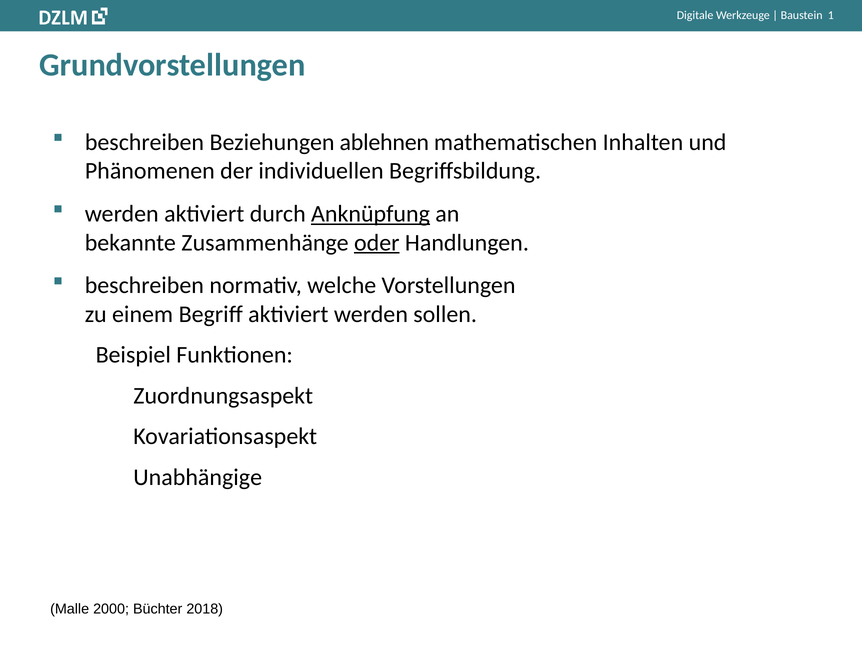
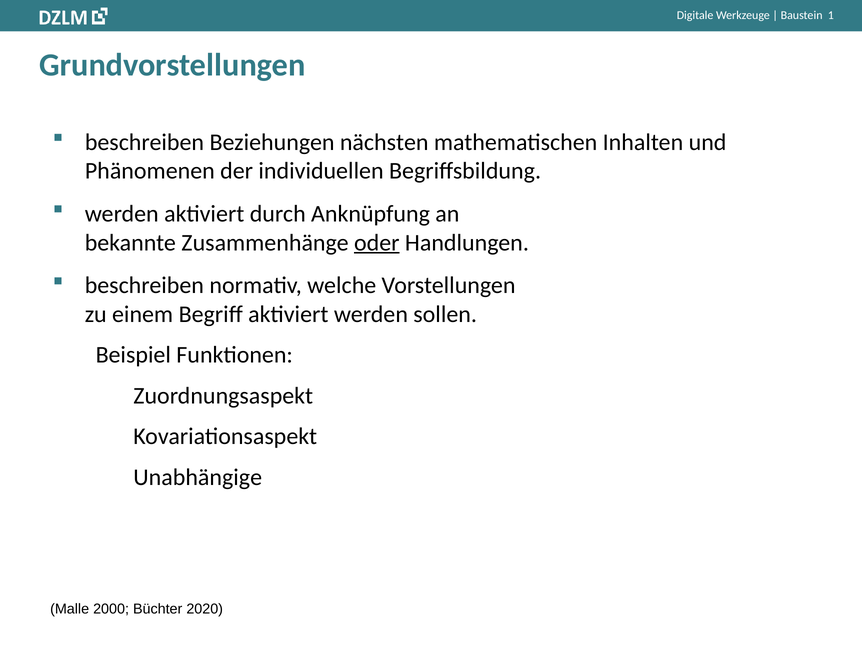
ablehnen: ablehnen -> nächsten (384, 142)
Anknüpfung underline: present -> none (371, 214)
2018: 2018 -> 2020 (205, 610)
